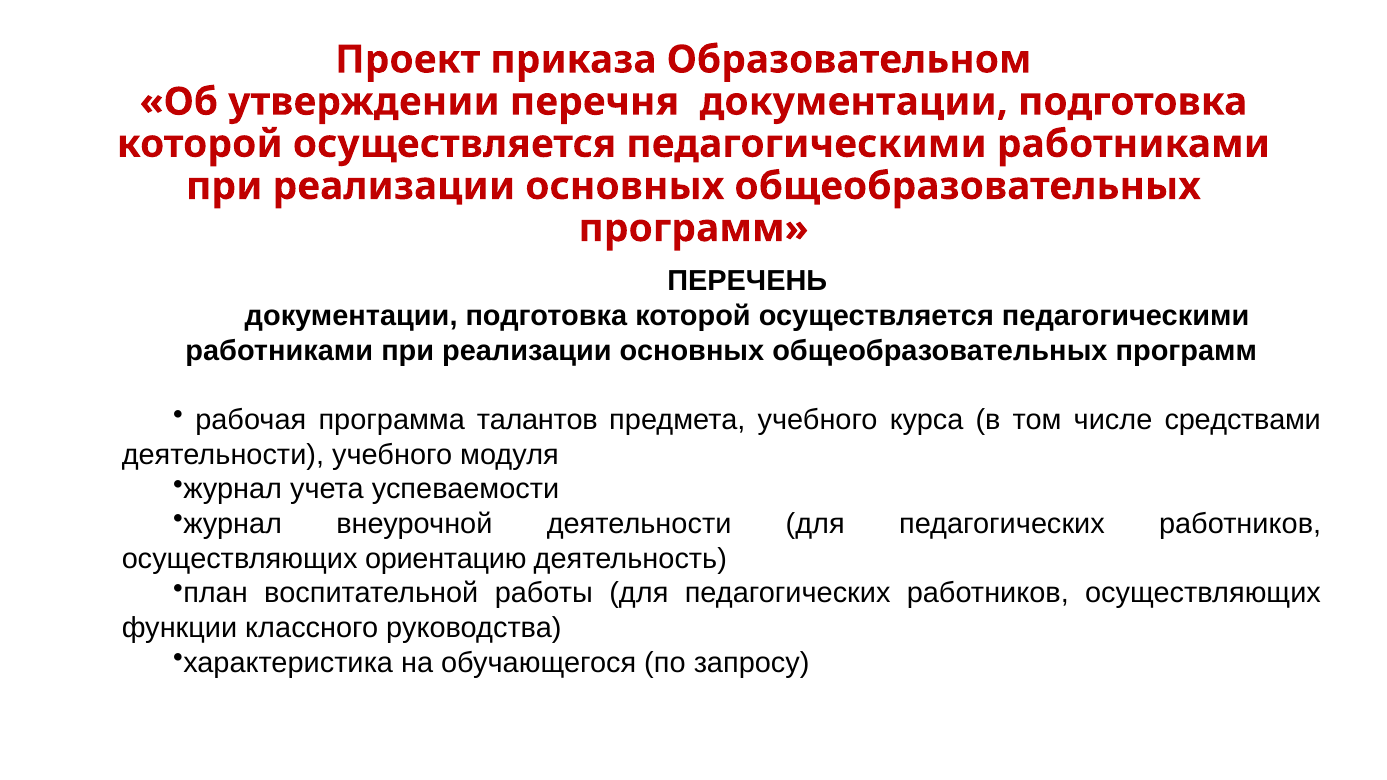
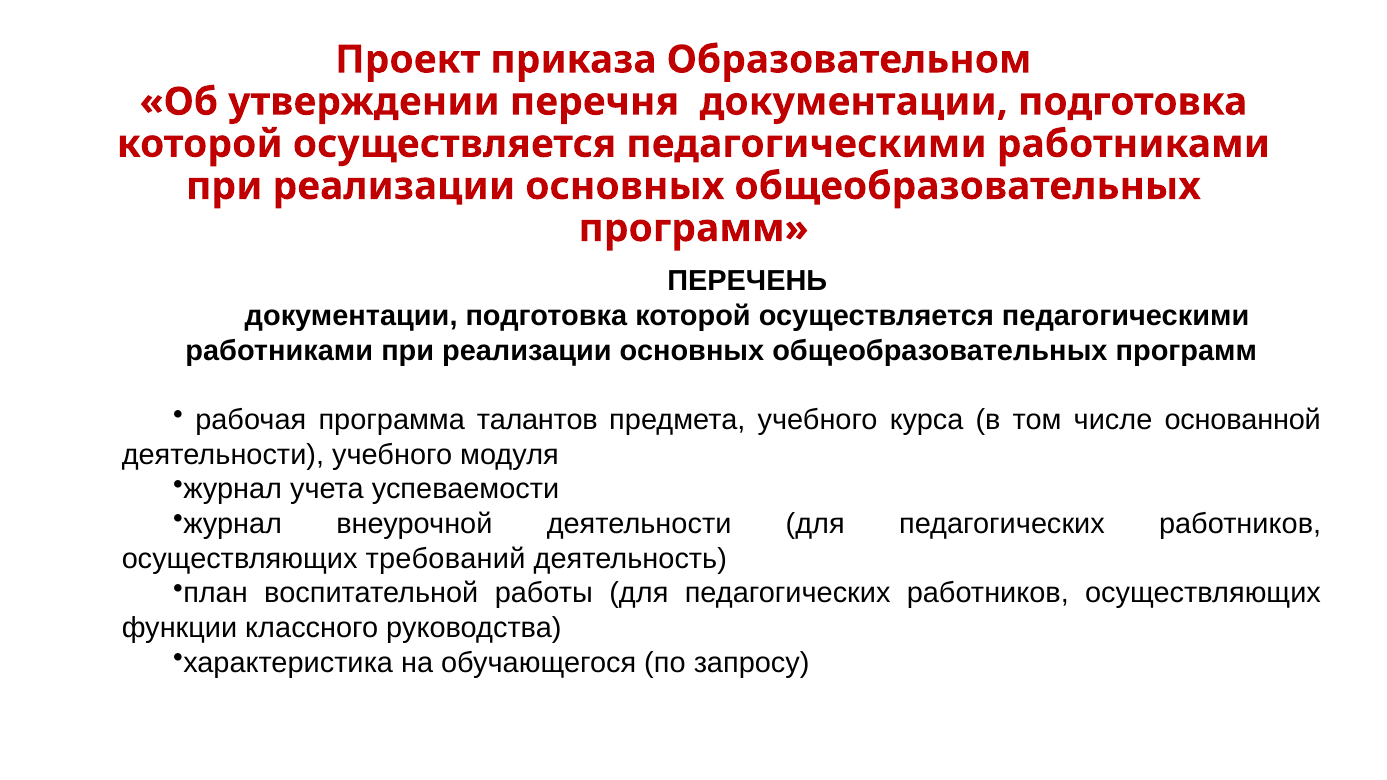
средствами: средствами -> основанной (1243, 420)
ориентацию: ориентацию -> требований (445, 559)
